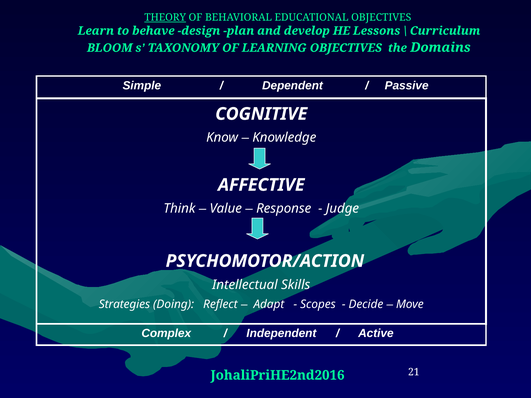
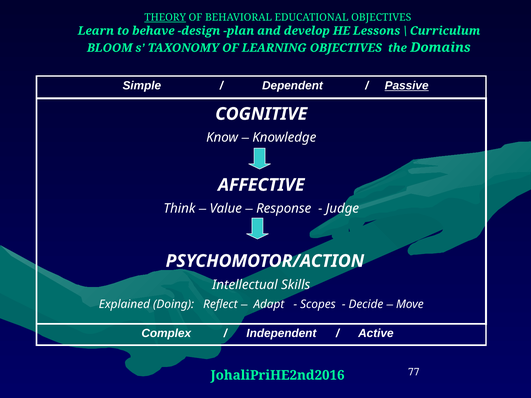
Passive underline: none -> present (407, 86)
Strategies: Strategies -> Explained (124, 304)
21: 21 -> 77 (414, 372)
